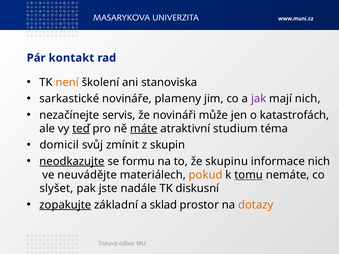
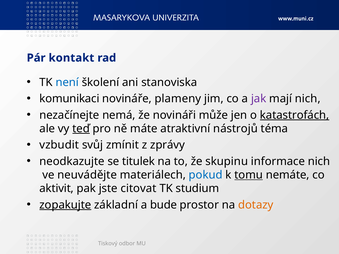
není colour: orange -> blue (67, 82)
sarkastické: sarkastické -> komunikaci (69, 99)
servis: servis -> nemá (119, 115)
katastrofách underline: none -> present (295, 115)
máte underline: present -> none (144, 129)
studium: studium -> nástrojů (235, 129)
domicil: domicil -> vzbudit (59, 145)
skupin: skupin -> zprávy (168, 145)
neodkazujte underline: present -> none (72, 161)
formu: formu -> titulek (139, 161)
pokud colour: orange -> blue (206, 175)
slyšet: slyšet -> aktivit (57, 189)
nadále: nadále -> citovat (139, 189)
diskusní: diskusní -> studium (197, 189)
sklad: sklad -> bude (164, 205)
